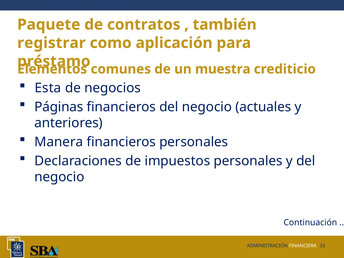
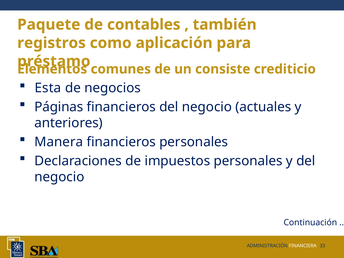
contratos: contratos -> contables (144, 25)
registrar: registrar -> registros (51, 43)
muestra: muestra -> consiste (223, 69)
